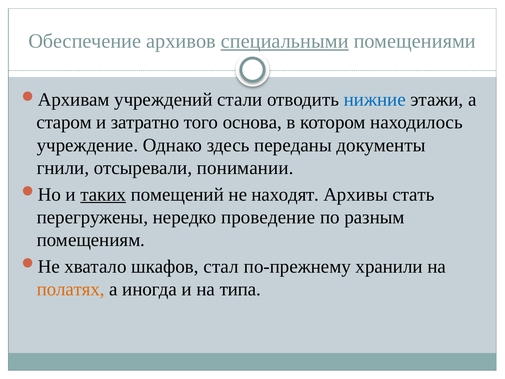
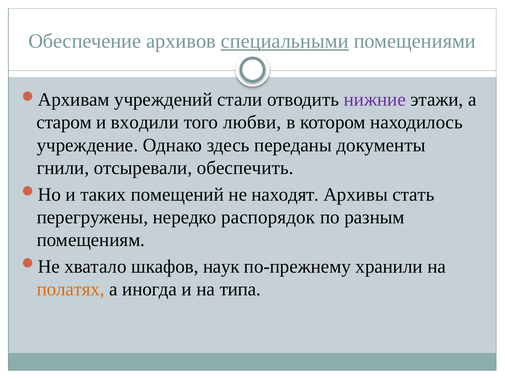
нижние colour: blue -> purple (375, 100)
затратно: затратно -> входили (145, 122)
основа: основа -> любви (252, 122)
понимании: понимании -> обеспечить (245, 168)
таких underline: present -> none (103, 194)
проведение: проведение -> распорядок (268, 217)
стал: стал -> наук (221, 266)
